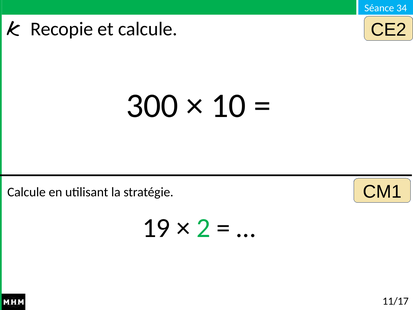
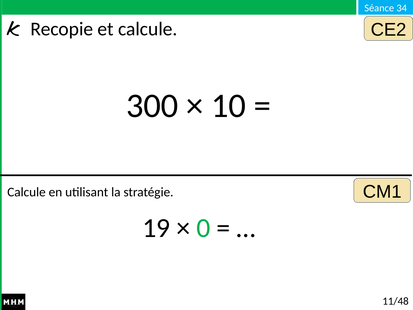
2: 2 -> 0 (203, 228)
11/17: 11/17 -> 11/48 (396, 301)
